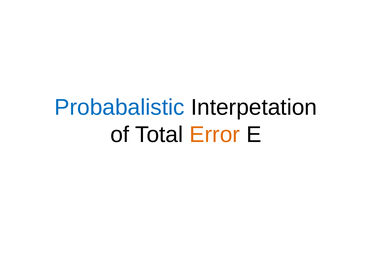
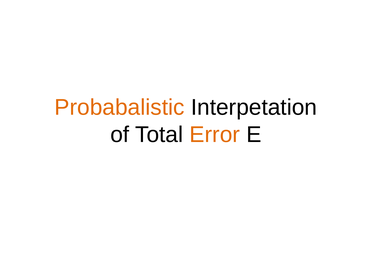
Probabalistic colour: blue -> orange (120, 107)
